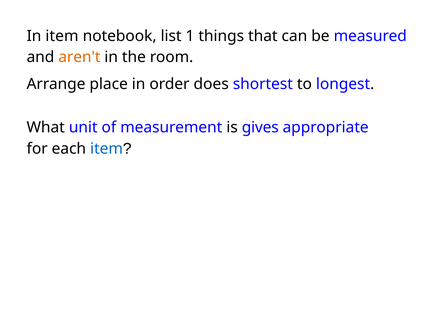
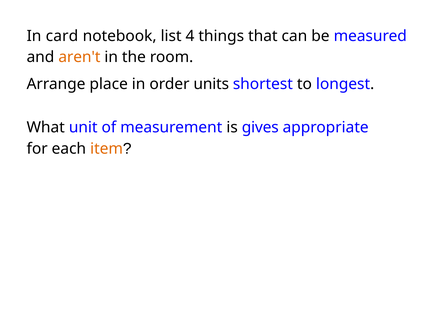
In item: item -> card (62, 36)
1: 1 -> 4 (190, 36)
does: does -> units (211, 84)
item colour: blue -> orange (107, 149)
